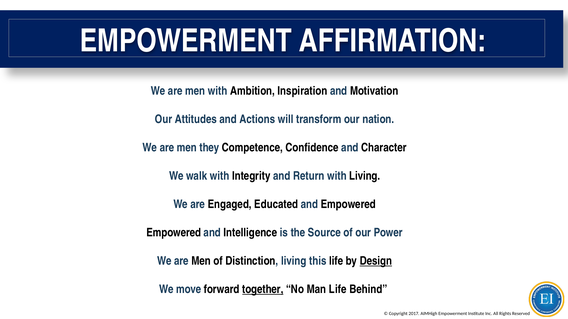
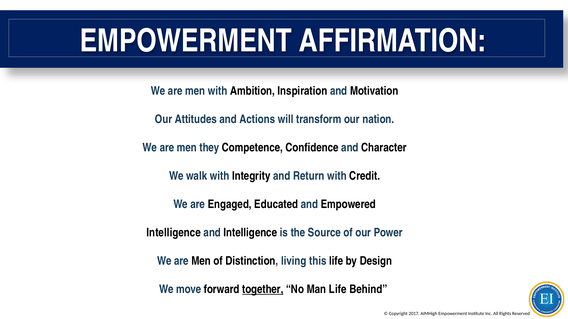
with Living: Living -> Credit (365, 176)
Empowered: Empowered -> Intelligence (174, 233)
Design underline: present -> none (376, 261)
